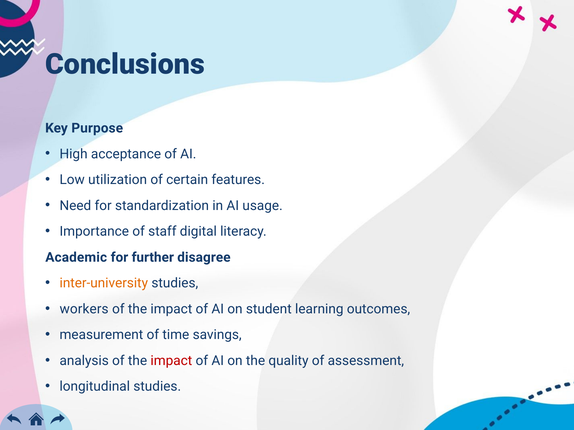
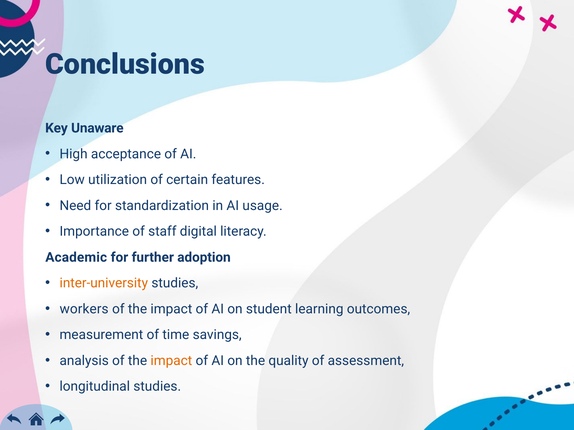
Purpose: Purpose -> Unaware (97, 128)
disagree: disagree -> adoption (204, 258)
impact colour: red -> orange (171, 361)
